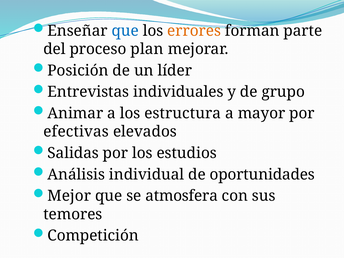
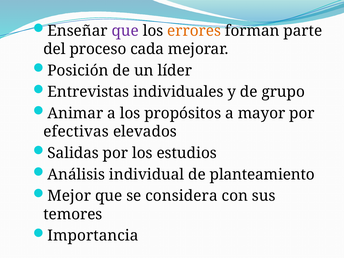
que colour: blue -> purple (125, 31)
plan: plan -> cada (147, 49)
estructura: estructura -> propósitos (183, 113)
oportunidades: oportunidades -> planteamiento (262, 175)
atmosfera: atmosfera -> considera (181, 196)
Competición: Competición -> Importancia (93, 236)
